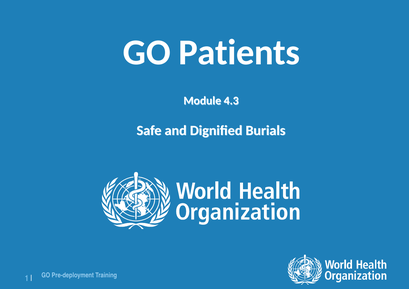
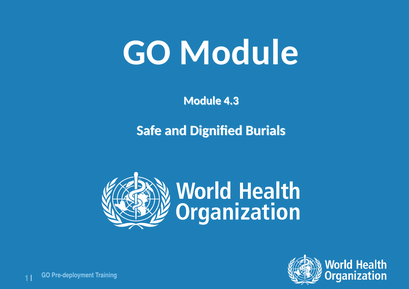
GO Patients: Patients -> Module (239, 53)
